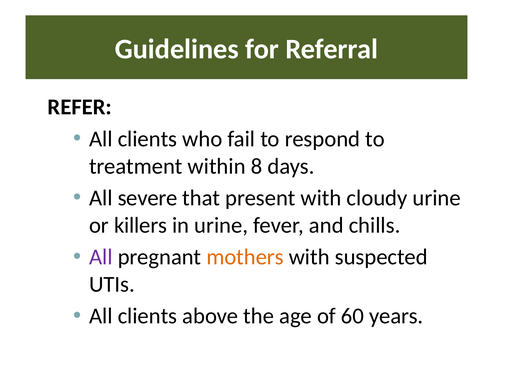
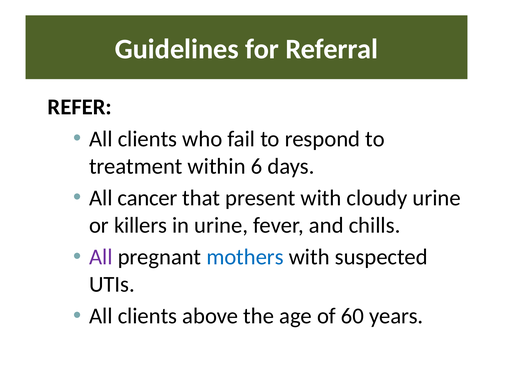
8: 8 -> 6 (257, 166)
severe: severe -> cancer (148, 198)
mothers colour: orange -> blue (245, 257)
